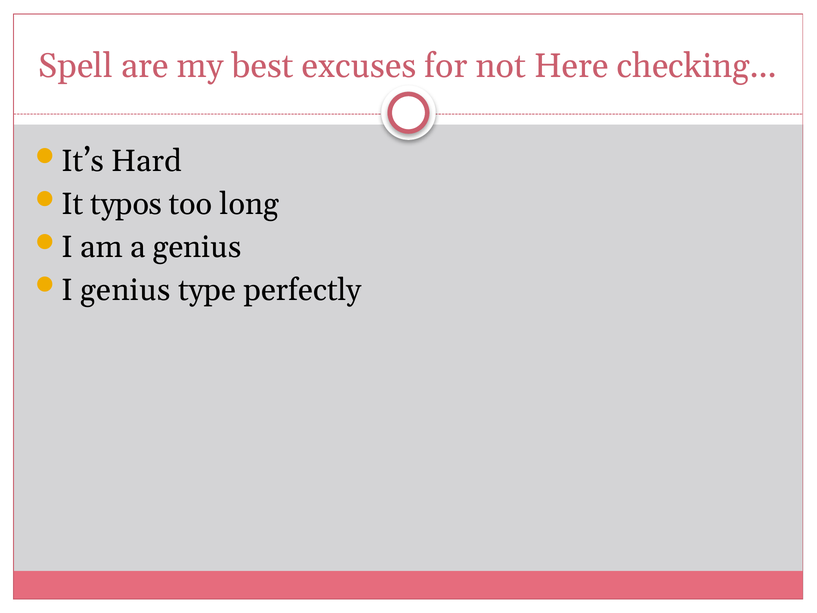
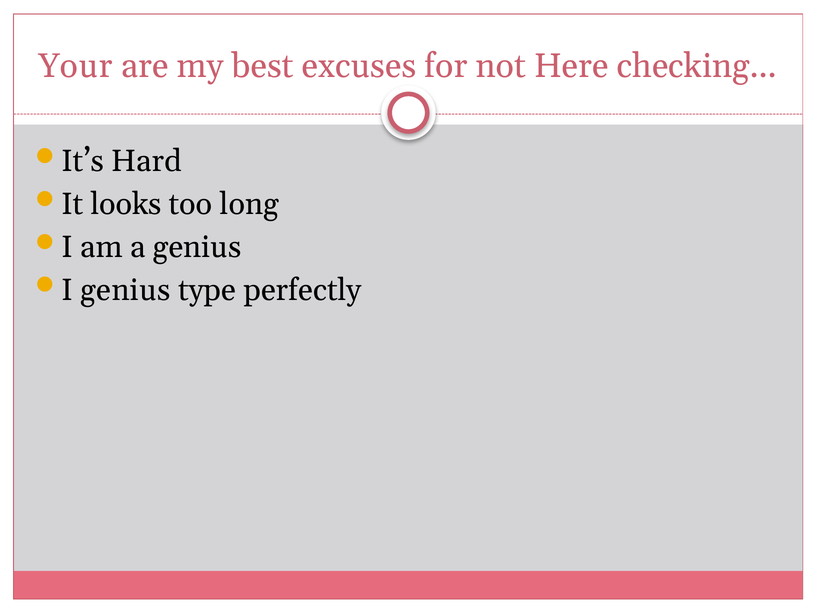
Spell: Spell -> Your (76, 66)
typos: typos -> looks (126, 204)
